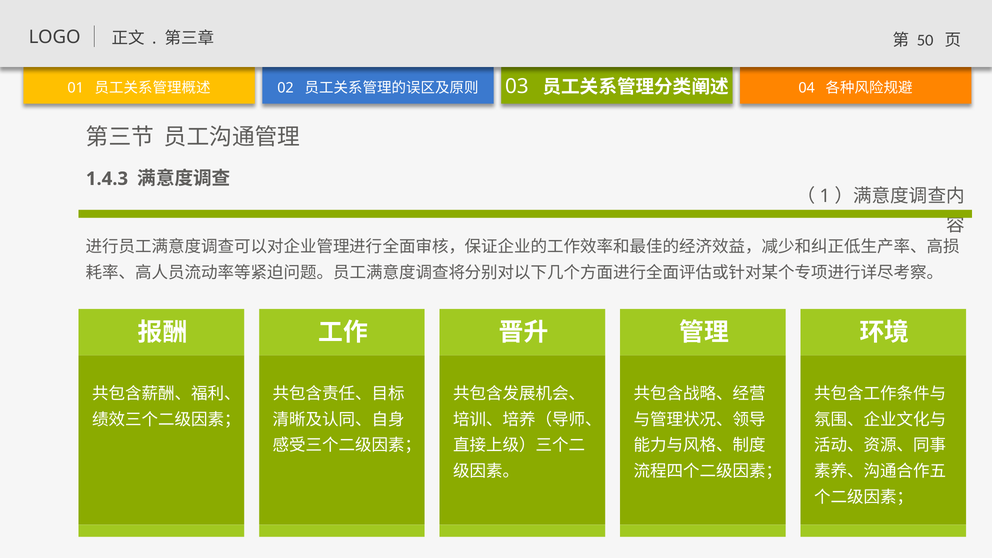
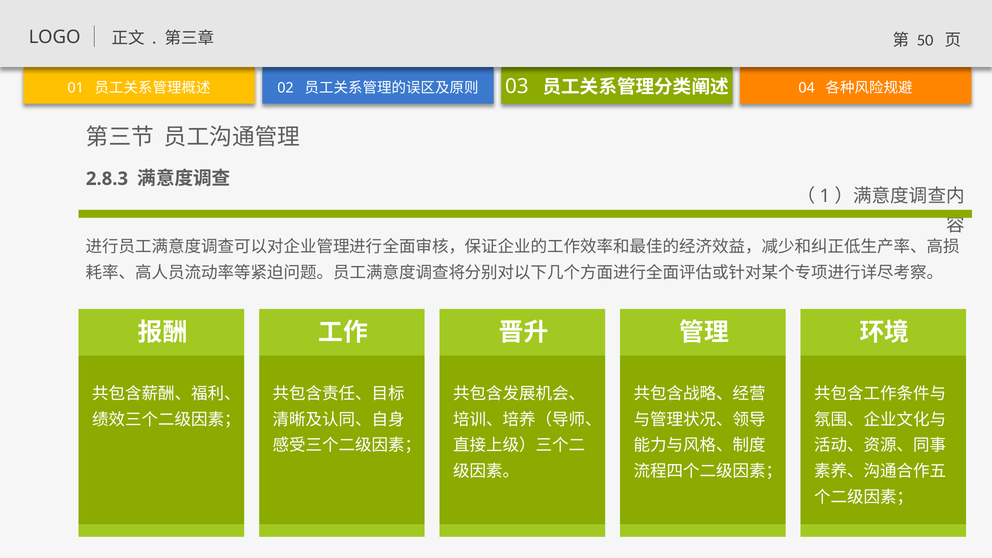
1.4.3: 1.4.3 -> 2.8.3 (107, 179)
